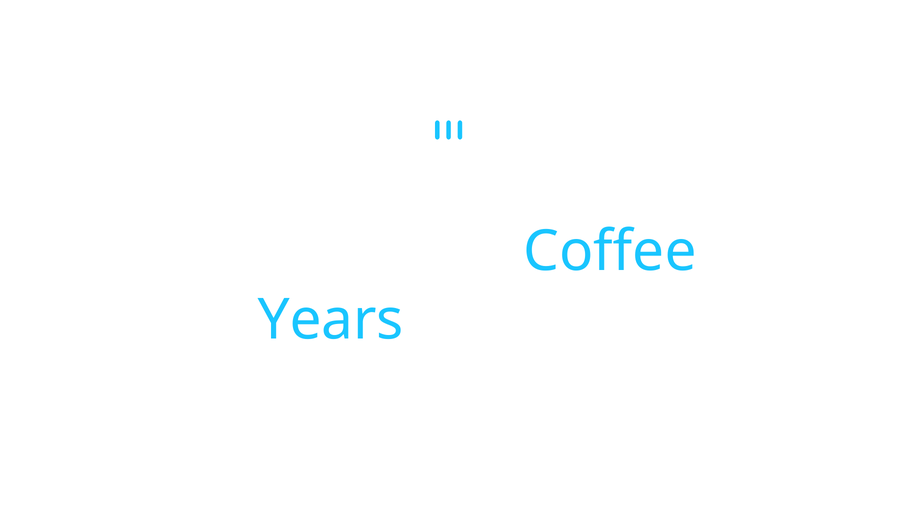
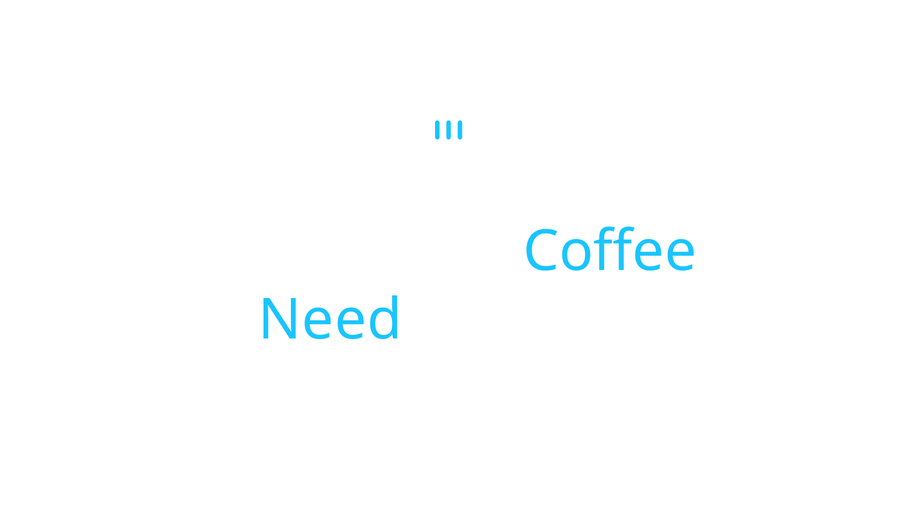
And Years: Years -> Need (330, 320)
